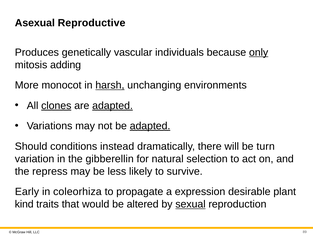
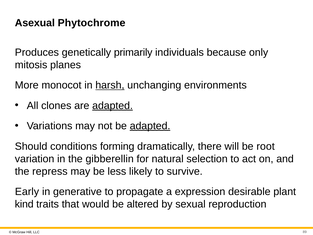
Reproductive: Reproductive -> Phytochrome (92, 23)
vascular: vascular -> primarily (133, 52)
only underline: present -> none (259, 52)
adding: adding -> planes (66, 65)
clones underline: present -> none (56, 105)
instead: instead -> forming (117, 146)
turn: turn -> root (266, 146)
coleorhiza: coleorhiza -> generative (77, 192)
sexual underline: present -> none (190, 204)
